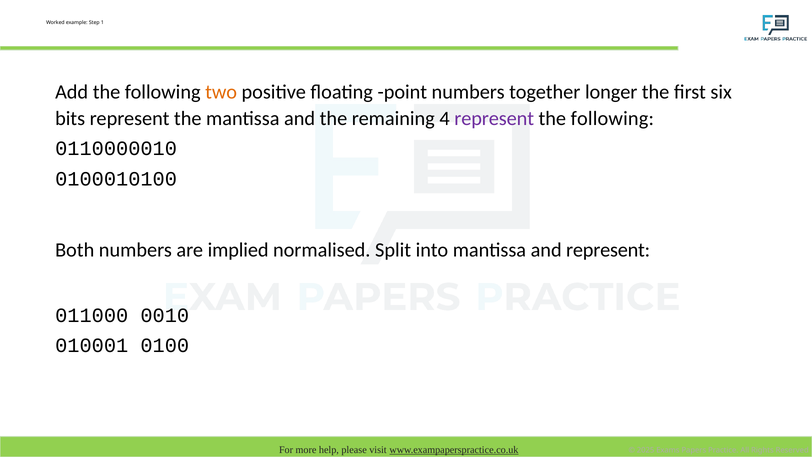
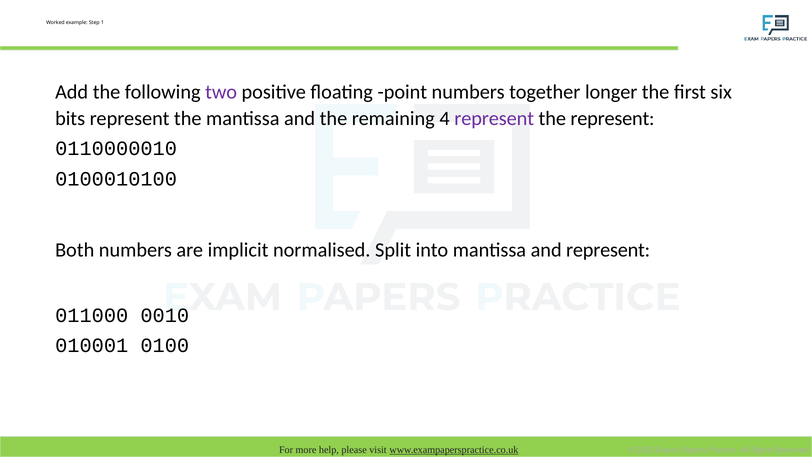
two colour: orange -> purple (221, 92)
following: following -> represent (613, 119)
implied: implied -> implicit (238, 250)
